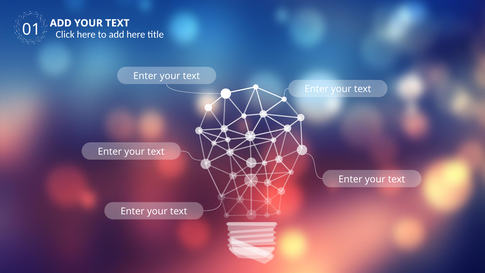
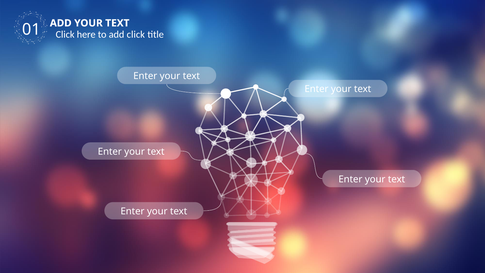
add here: here -> click (136, 34)
